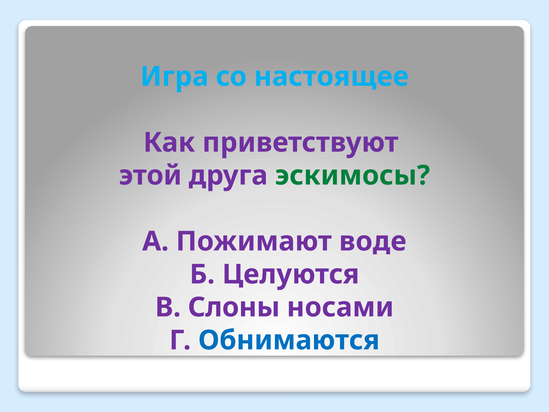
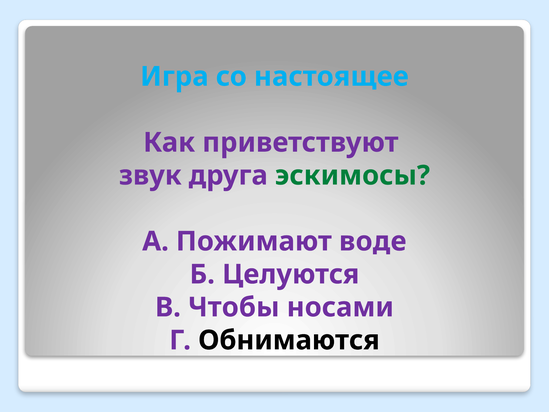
этой: этой -> звук (150, 175)
Слоны: Слоны -> Чтобы (234, 307)
Обнимаются colour: blue -> black (289, 340)
